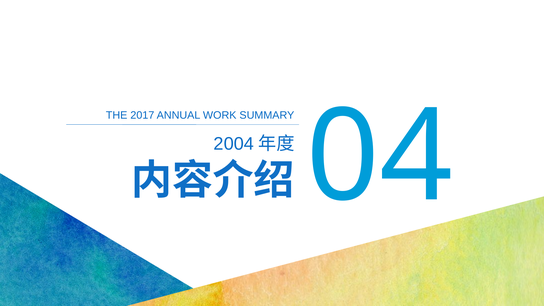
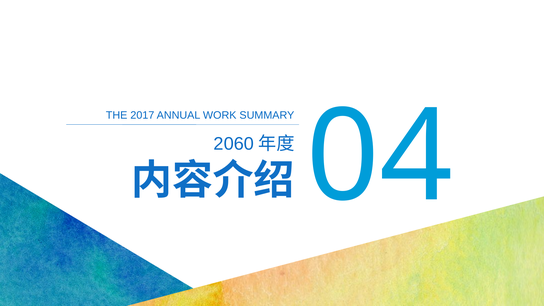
2004: 2004 -> 2060 (234, 144)
